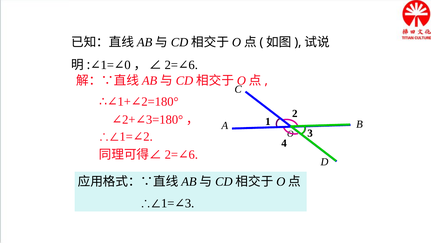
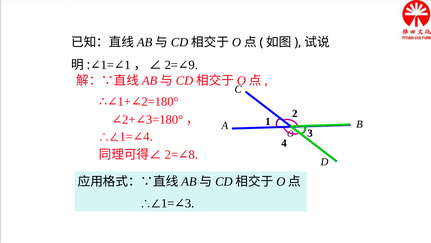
6: 6 -> 9 (193, 65)
0: 0 -> 1 (128, 65)
2: 2 -> 4 (146, 137)
6: 6 -> 8 (192, 154)
